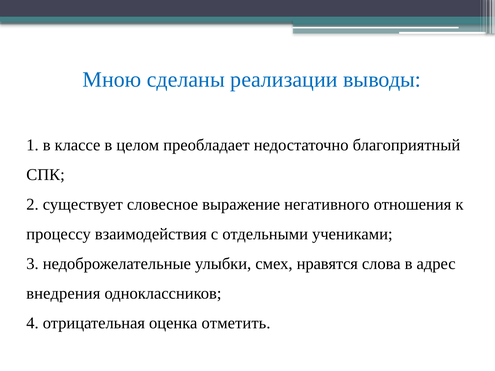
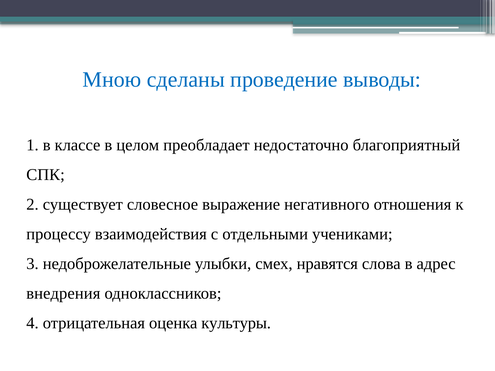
реализации: реализации -> проведение (284, 80)
отметить: отметить -> культуры (236, 323)
